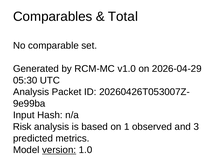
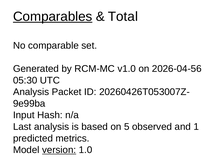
Comparables underline: none -> present (53, 17)
2026-04-29: 2026-04-29 -> 2026-04-56 (177, 69)
Risk: Risk -> Last (22, 127)
1: 1 -> 5 (127, 127)
3: 3 -> 1 (196, 127)
